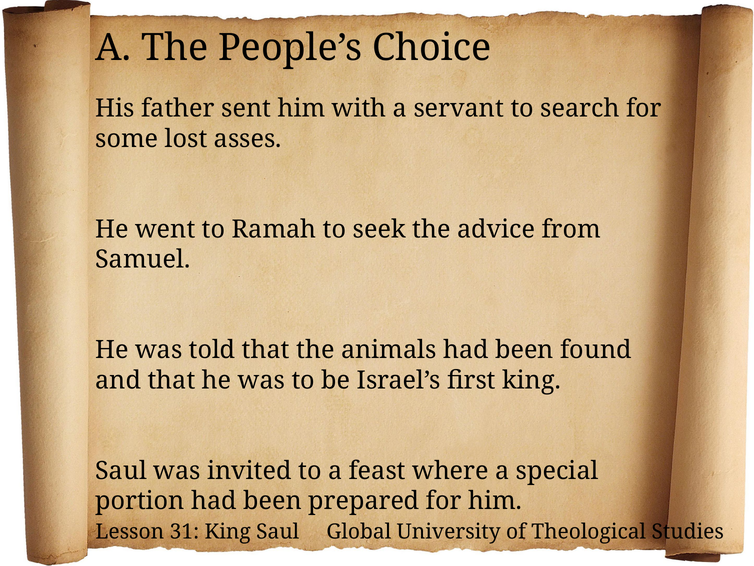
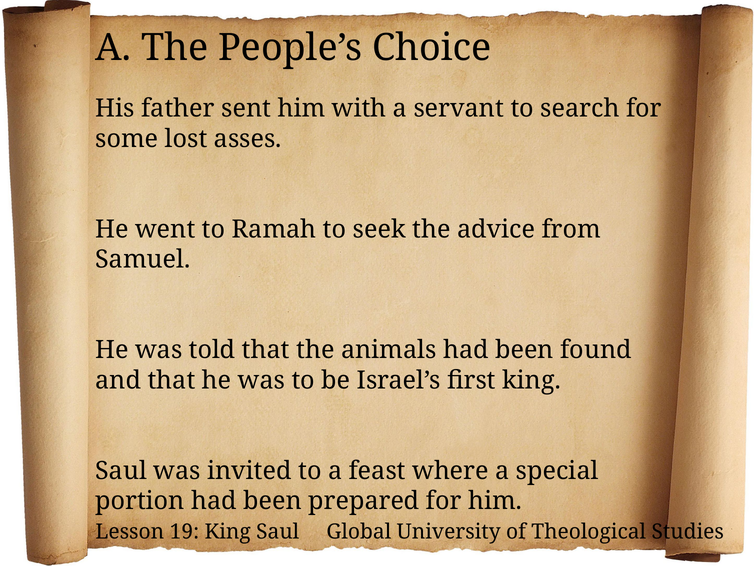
31: 31 -> 19 (184, 531)
